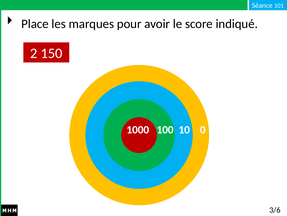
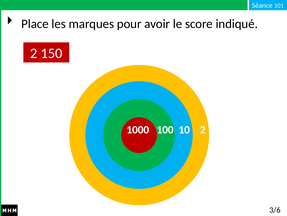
10 0: 0 -> 2 (203, 129)
